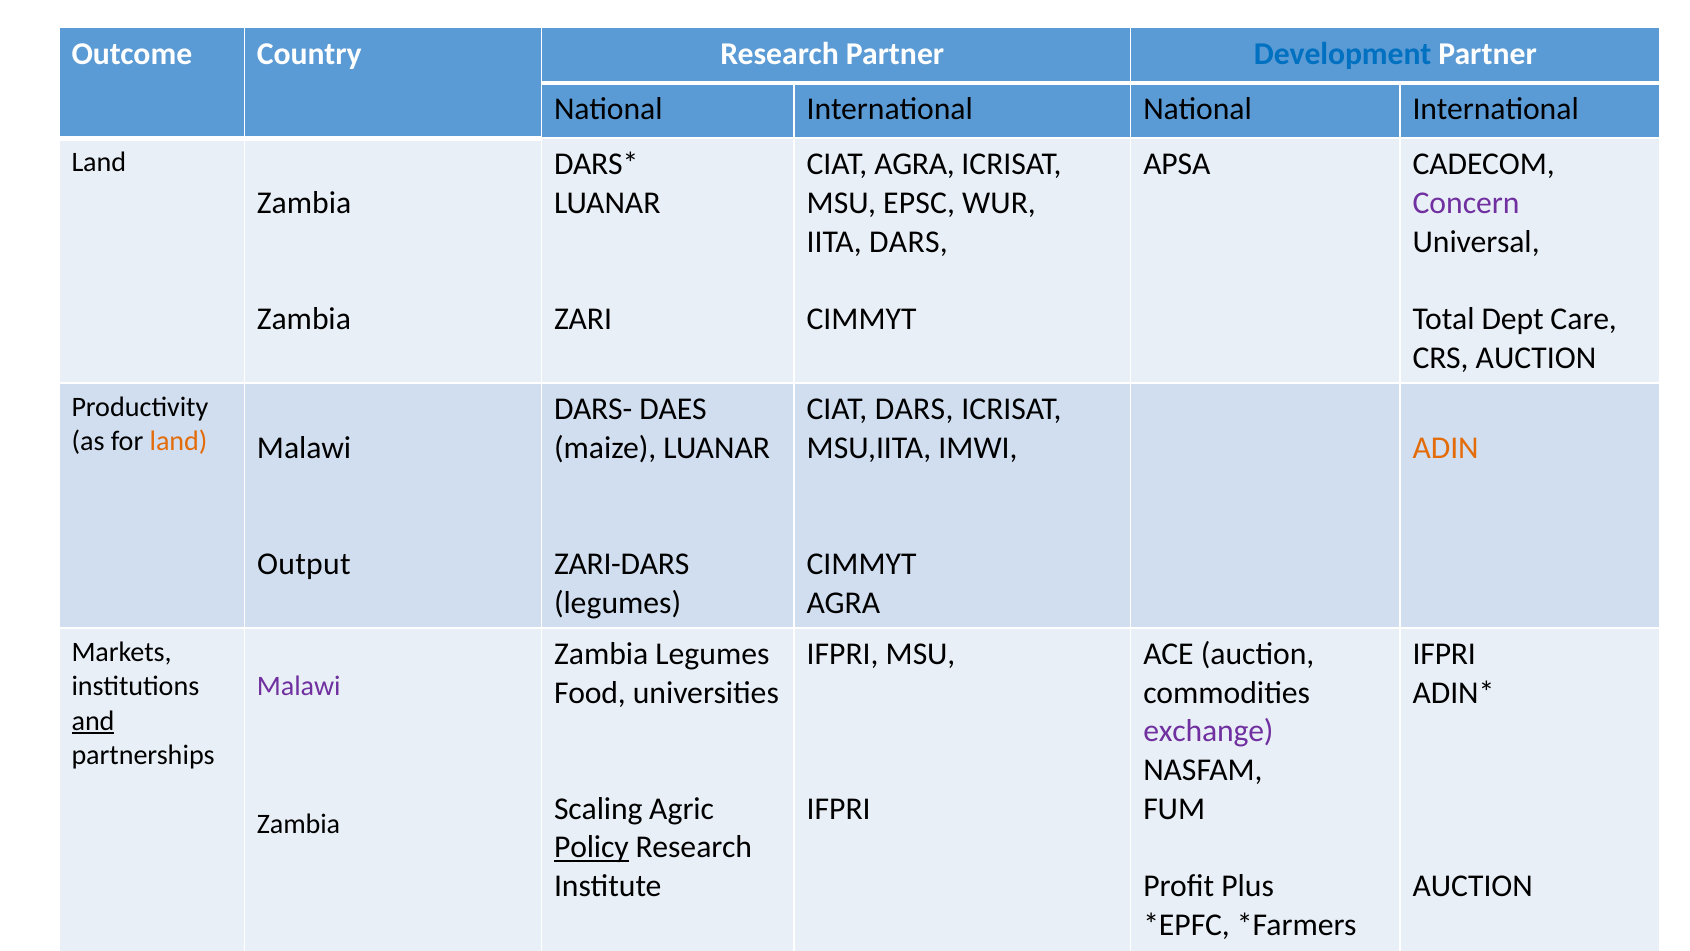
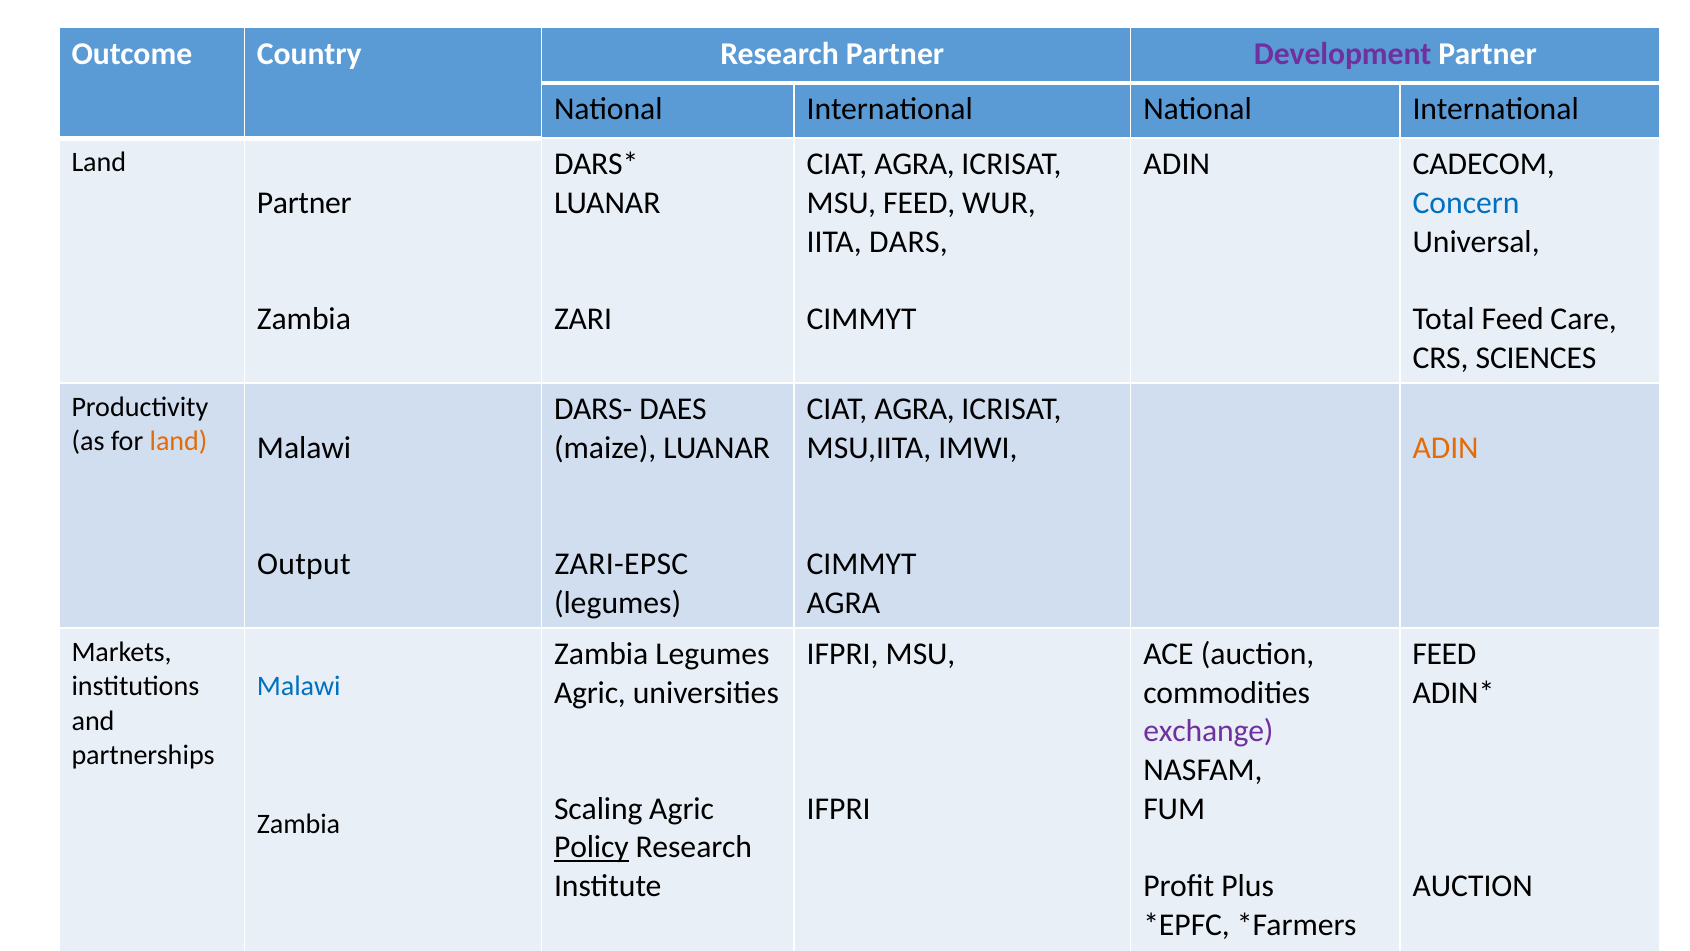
Development colour: blue -> purple (1343, 54)
APSA: APSA -> ADIN (1177, 164)
Zambia: Zambia -> Partner (304, 203)
MSU EPSC: EPSC -> FEED (919, 203)
Concern colour: purple -> blue (1466, 203)
Total Dept: Dept -> Feed (1513, 319)
CRS AUCTION: AUCTION -> SCIENCES (1536, 358)
DARS: DARS -> AGRA (914, 409)
ZARI-DARS: ZARI-DARS -> ZARI-EPSC (621, 564)
IFPRI: IFPRI -> FEED (1444, 654)
Malawi colour: purple -> blue (299, 686)
Food: Food -> Agric (590, 692)
and underline: present -> none (93, 720)
